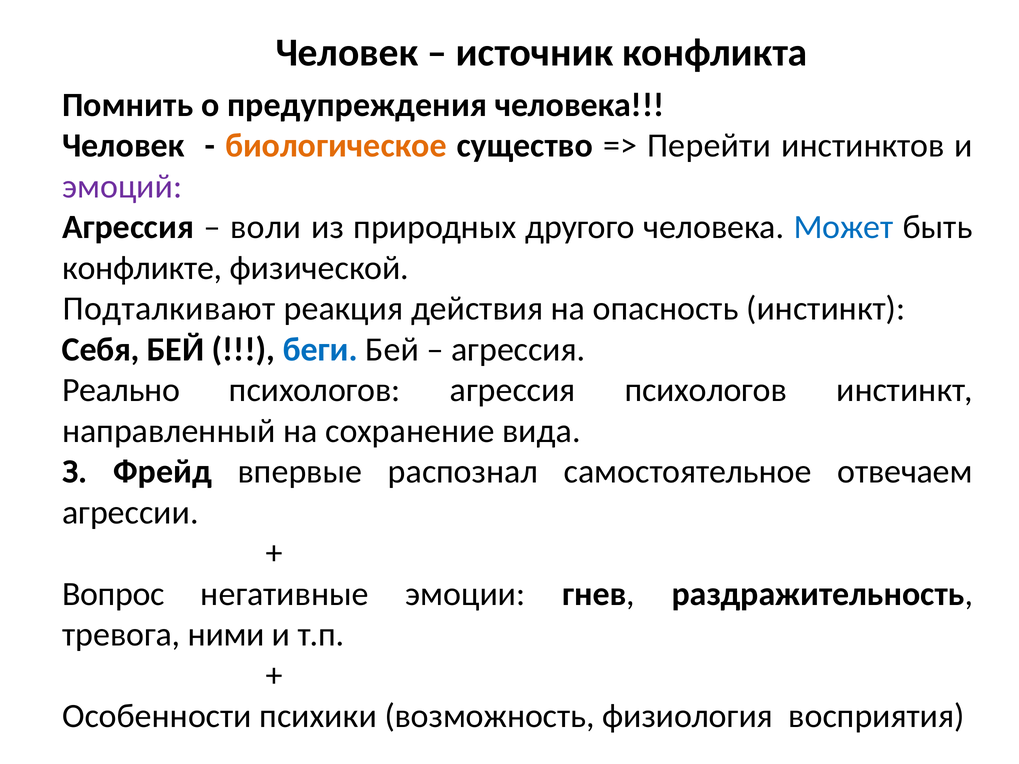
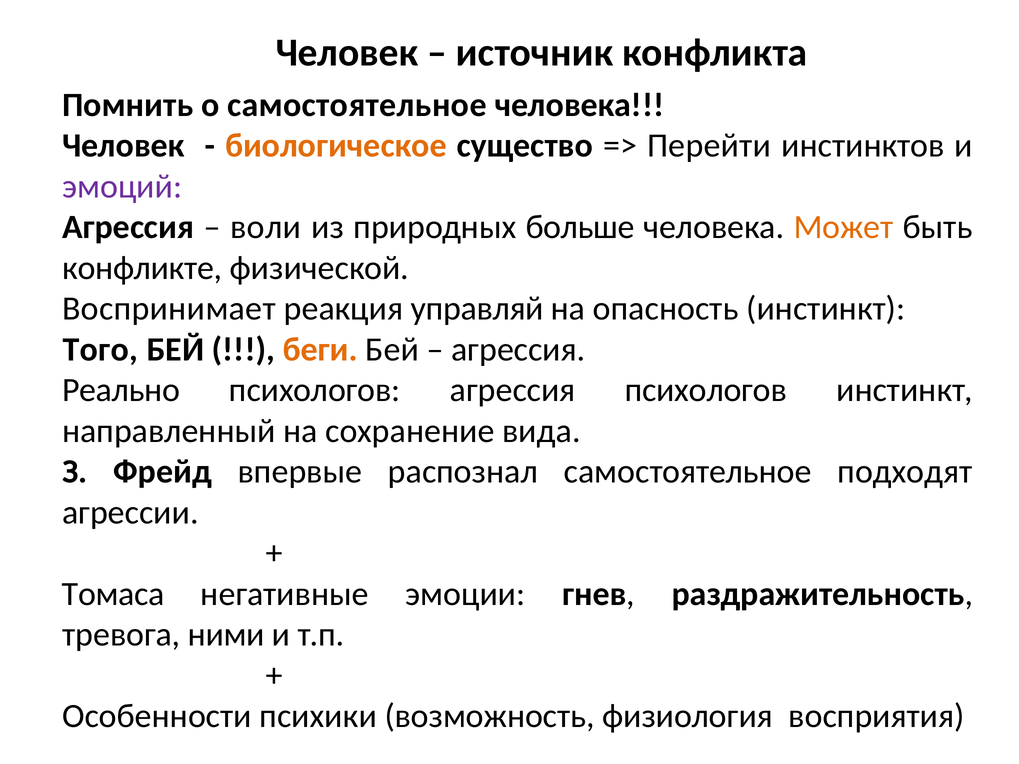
о предупреждения: предупреждения -> самостоятельное (357, 105)
другого: другого -> больше (580, 227)
Может colour: blue -> orange (843, 227)
Подталкивают: Подталкивают -> Воспринимает (169, 309)
действия: действия -> управляй (477, 309)
Себя: Себя -> Того (100, 349)
беги colour: blue -> orange (320, 349)
отвечаем: отвечаем -> подходят (905, 472)
Вопрос: Вопрос -> Томаса (113, 594)
